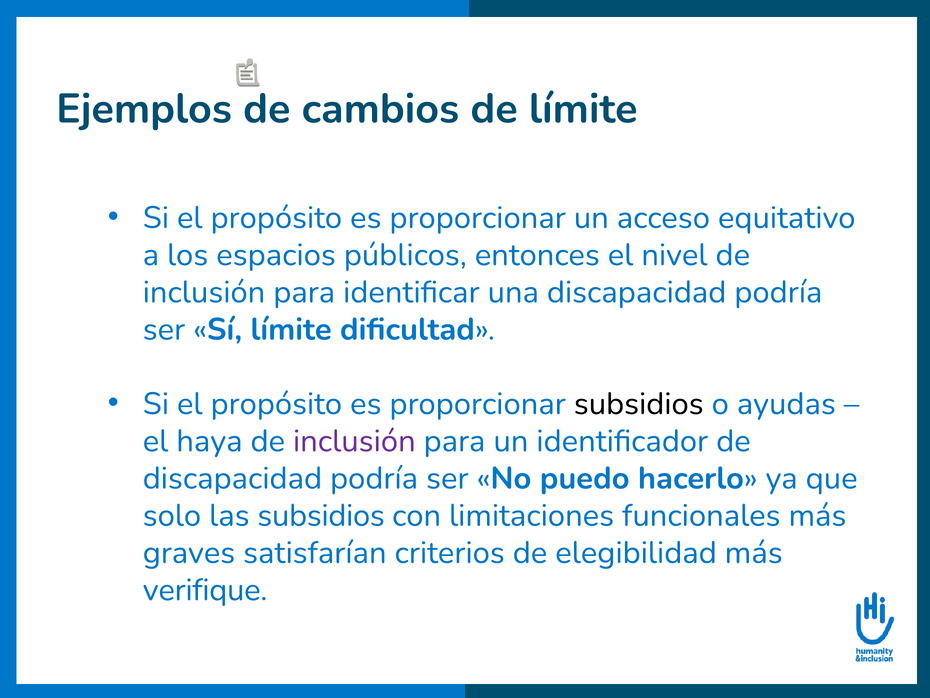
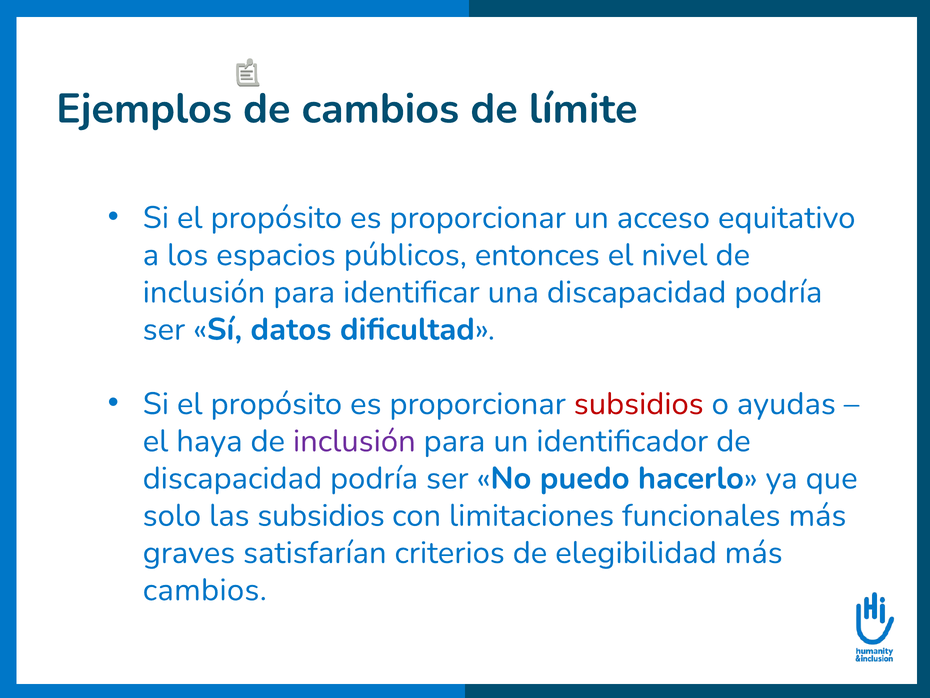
Sí límite: límite -> datos (291, 329)
subsidios colour: black -> red (639, 404)
verifique: verifique -> cambios (205, 590)
